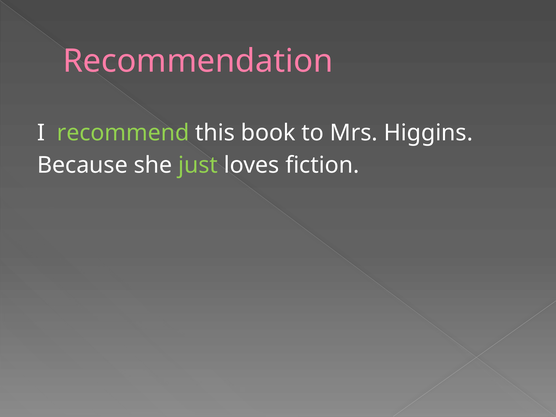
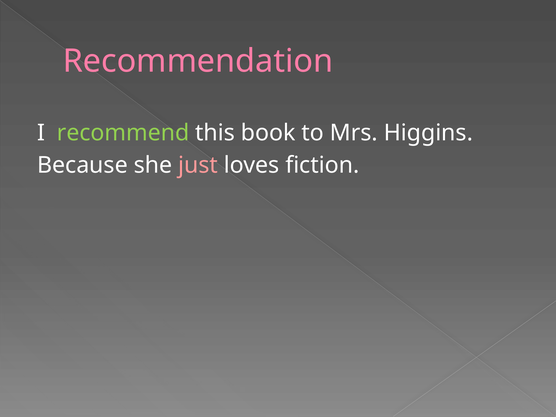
just colour: light green -> pink (198, 165)
